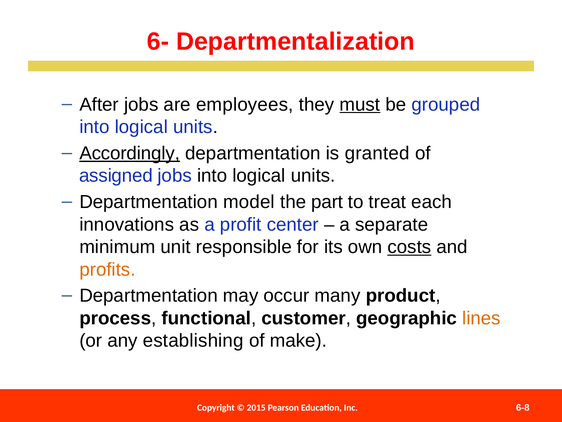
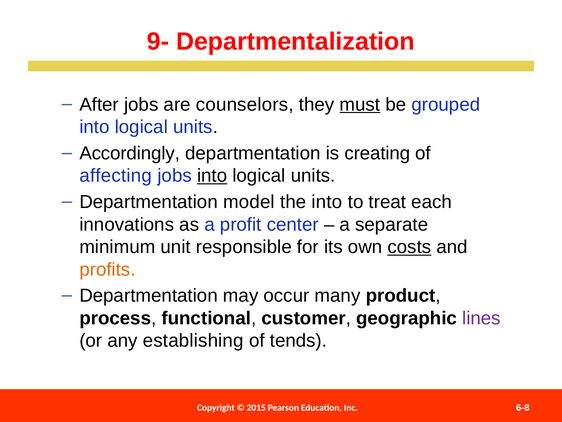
6-: 6- -> 9- (158, 42)
employees: employees -> counselors (245, 104)
Accordingly underline: present -> none (130, 153)
granted: granted -> creating (377, 153)
assigned: assigned -> affecting (116, 176)
into underline: none -> present (212, 176)
the part: part -> into (327, 202)
lines colour: orange -> purple (481, 318)
make: make -> tends (298, 340)
